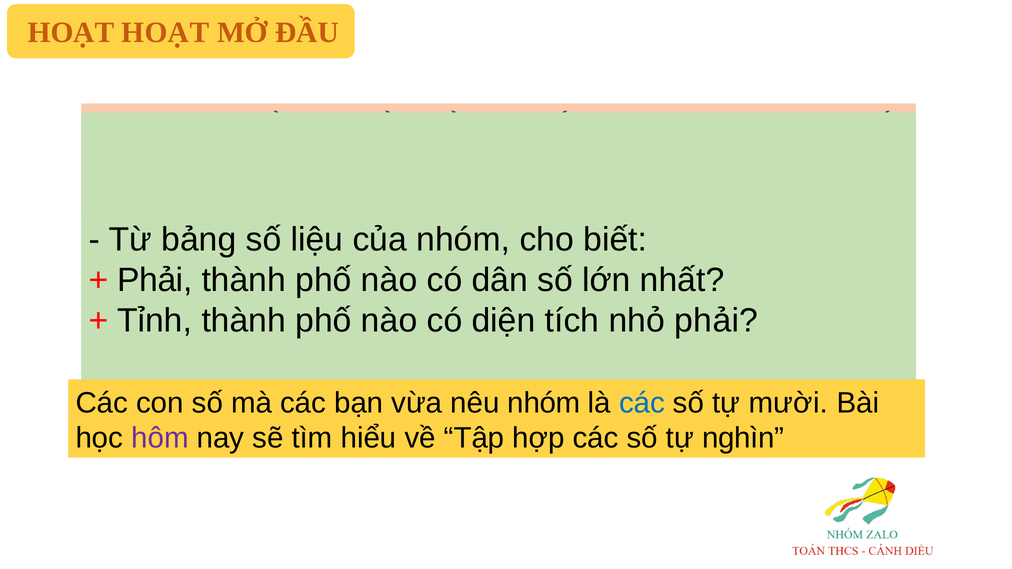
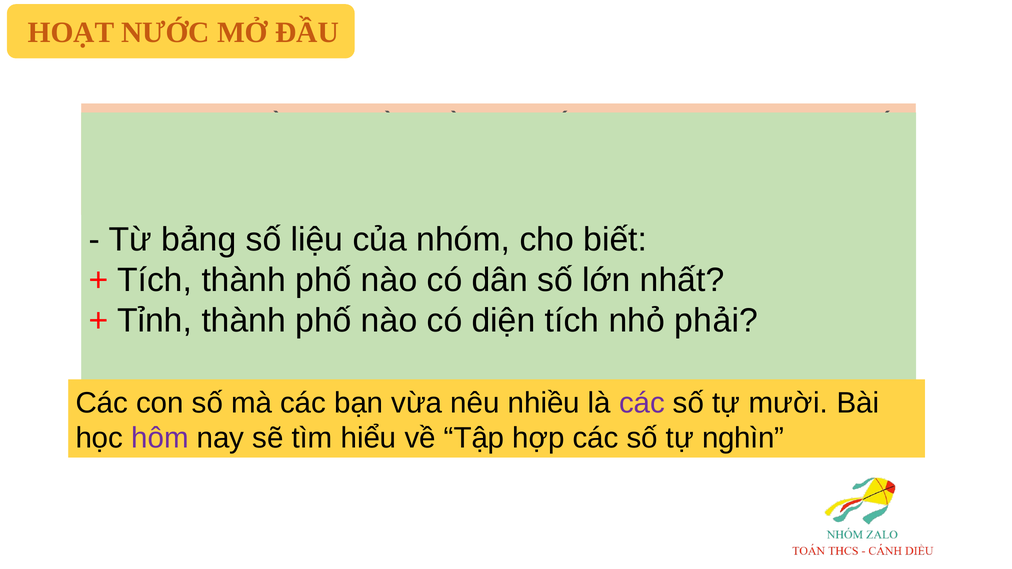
HOẠT HOẠT: HOẠT -> NƯỚC (166, 32)
Phải: Phải -> Tích (155, 280)
nêu nhóm: nhóm -> nhiều (544, 403)
các colour: blue -> purple (642, 403)
